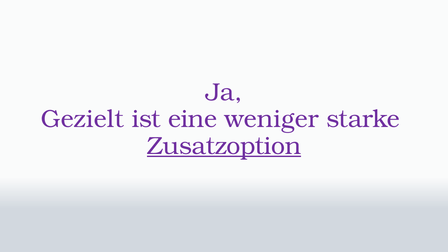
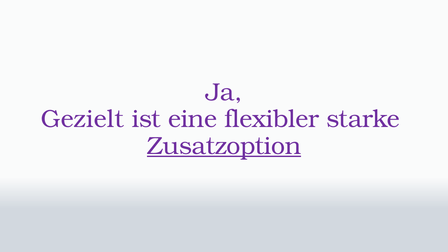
weniger: weniger -> flexibler (272, 119)
